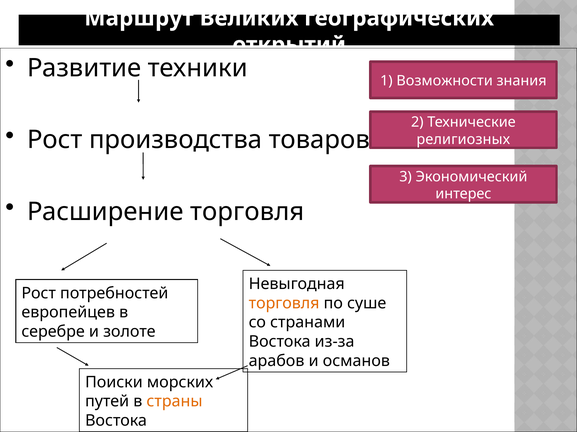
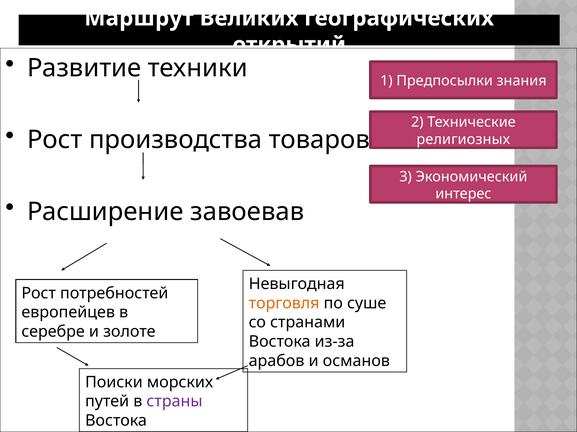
Возможности: Возможности -> Предпосылки (445, 81)
Расширение торговля: торговля -> завоевав (247, 212)
страны colour: orange -> purple (174, 402)
